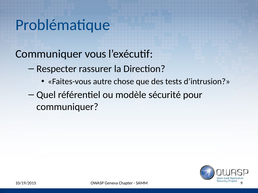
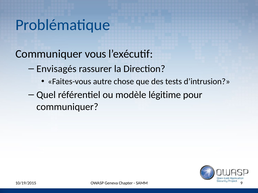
Respecter: Respecter -> Envisagés (56, 69)
sécurité: sécurité -> légitime (165, 95)
